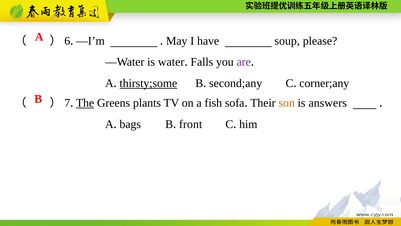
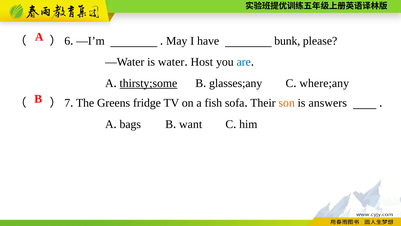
soup: soup -> bunk (287, 41)
Falls: Falls -> Host (202, 62)
are colour: purple -> blue (244, 62)
second;any: second;any -> glasses;any (236, 83)
corner;any: corner;any -> where;any (324, 83)
The underline: present -> none (85, 103)
plants: plants -> fridge (147, 103)
front: front -> want (191, 124)
